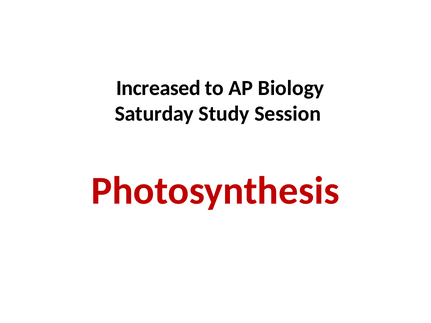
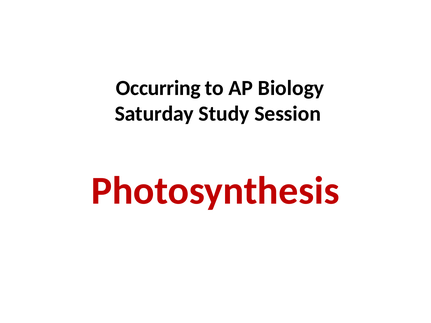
Increased: Increased -> Occurring (158, 88)
